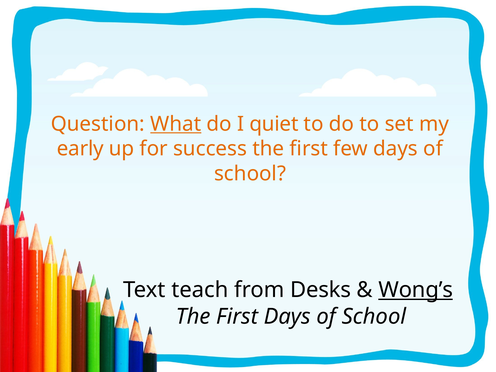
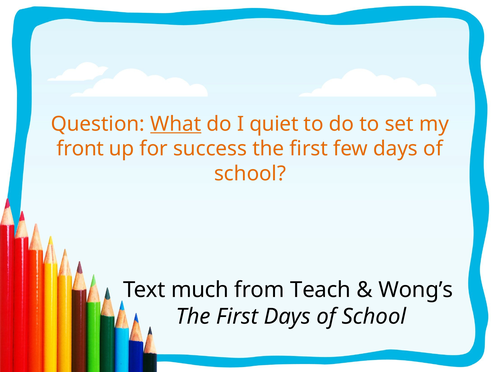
early: early -> front (80, 149)
teach: teach -> much (200, 290)
Desks: Desks -> Teach (321, 290)
Wong’s underline: present -> none (416, 290)
